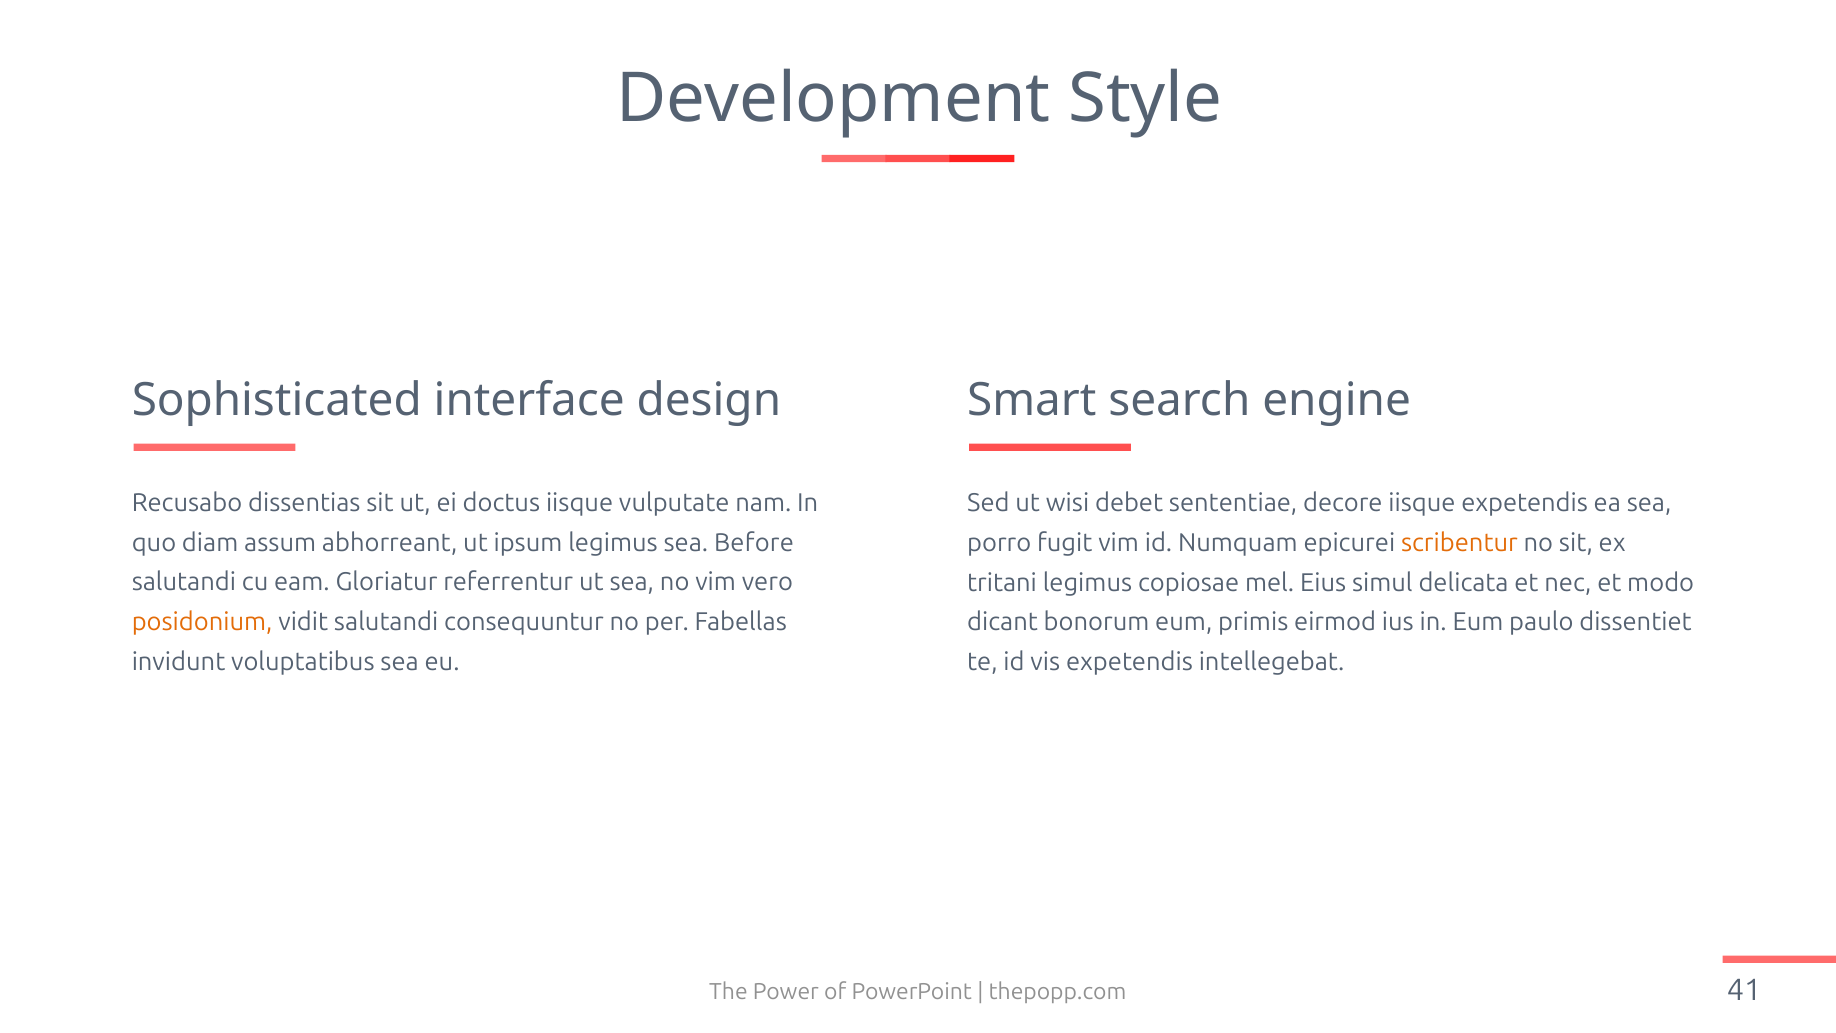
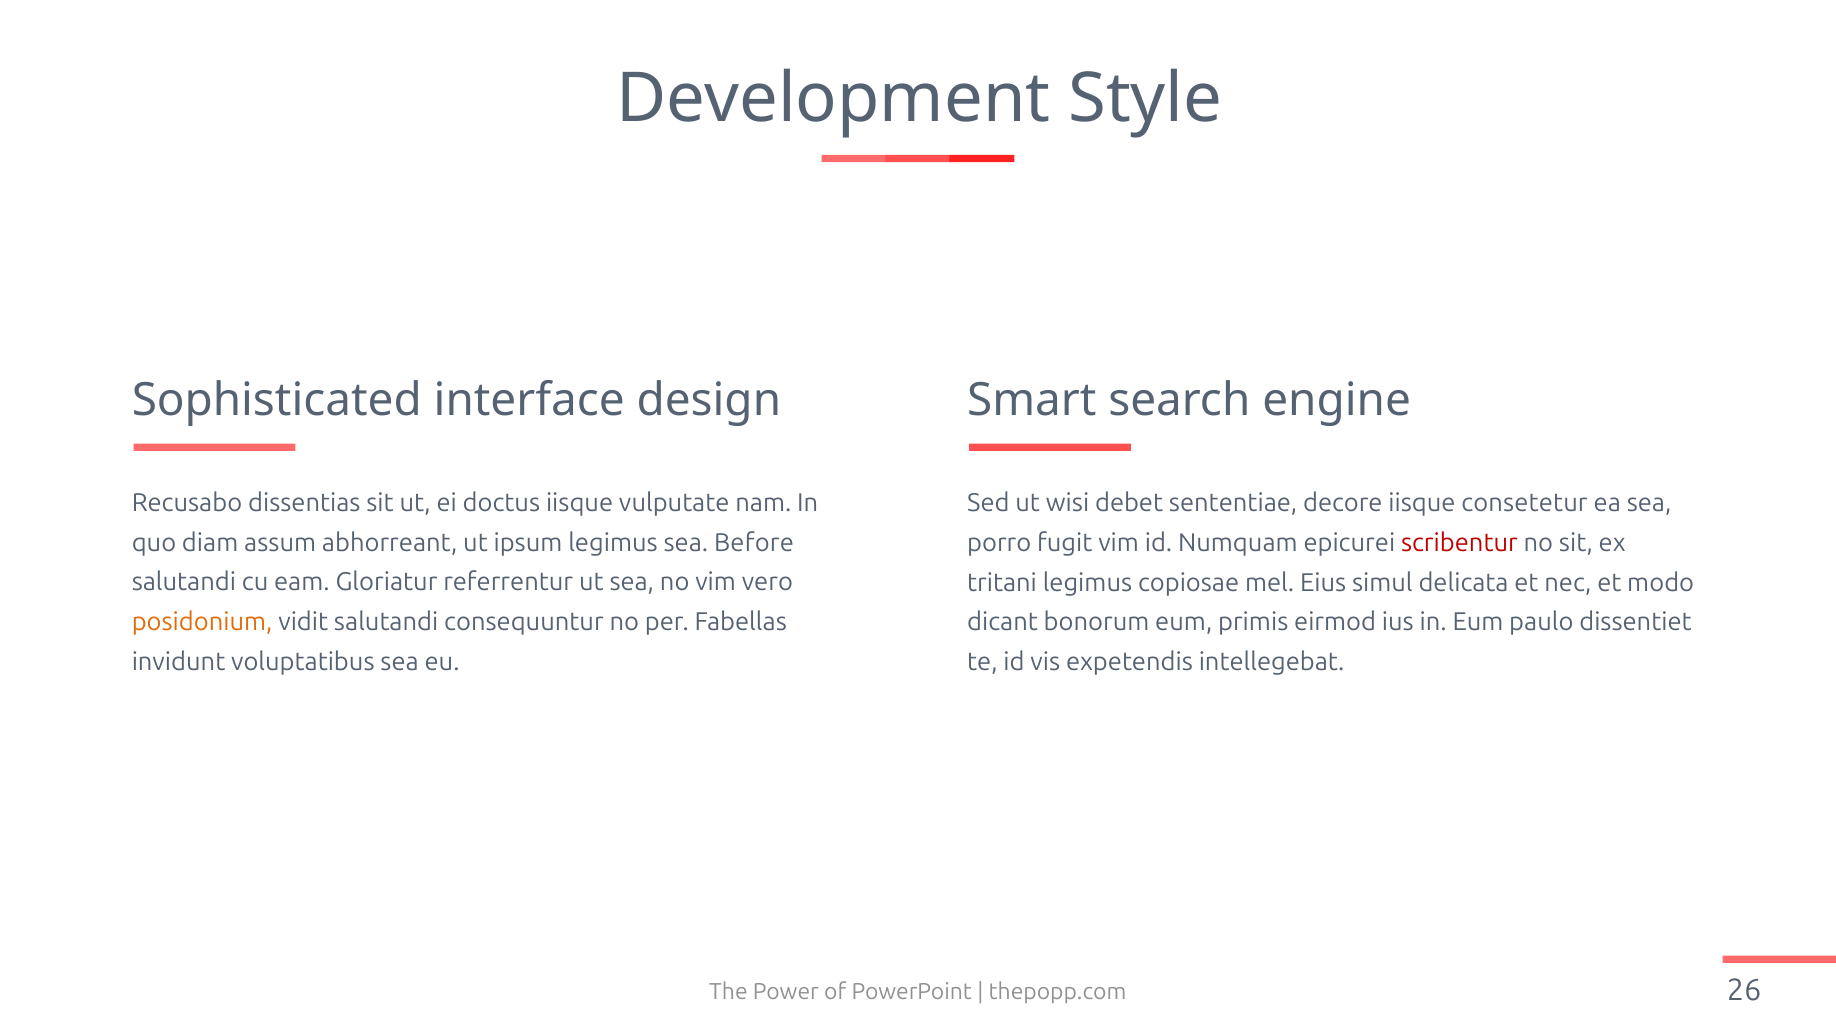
iisque expetendis: expetendis -> consetetur (1524, 503)
scribentur colour: orange -> red (1459, 543)
41: 41 -> 26 (1744, 990)
